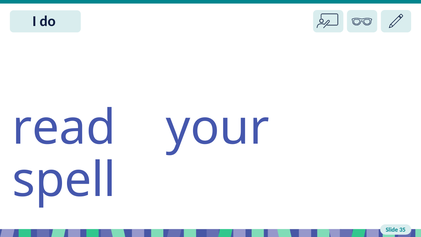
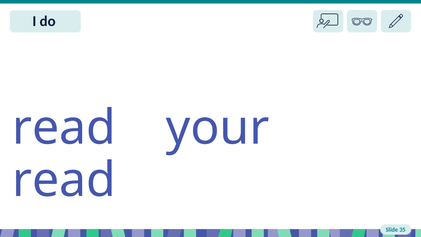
spell: spell -> read (64, 180)
